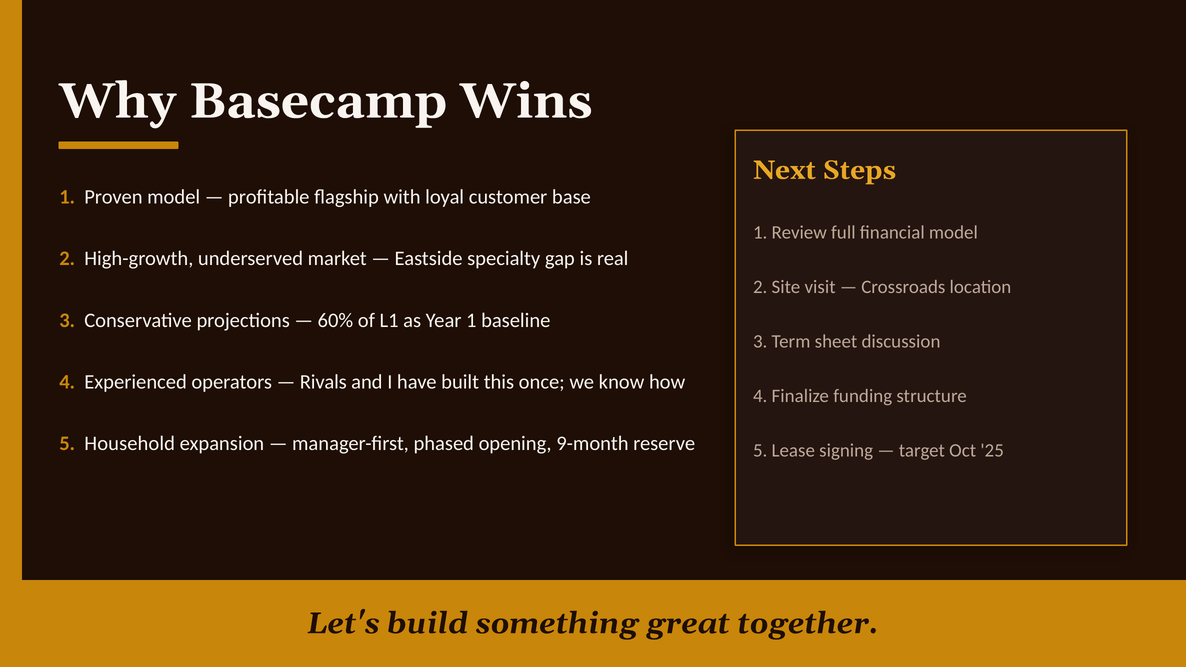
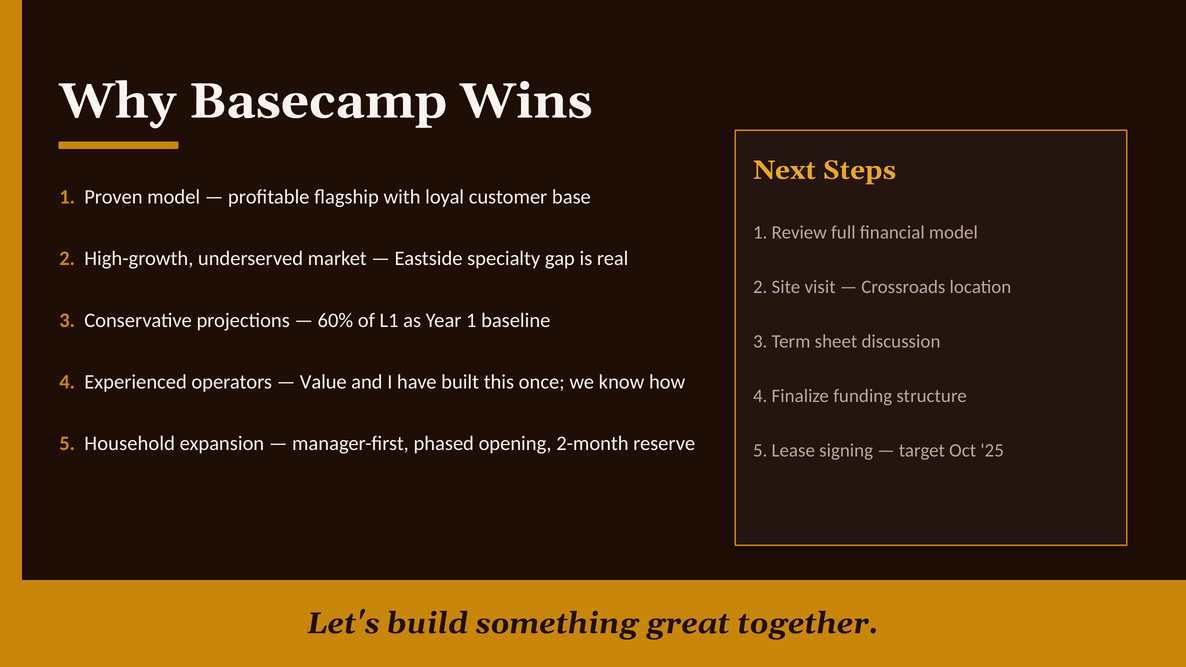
Rivals: Rivals -> Value (323, 382)
9-month: 9-month -> 2-month (592, 444)
